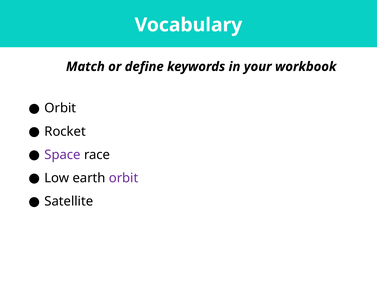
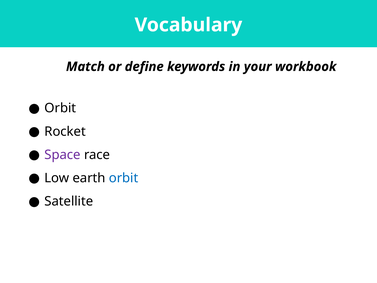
orbit colour: purple -> blue (124, 178)
